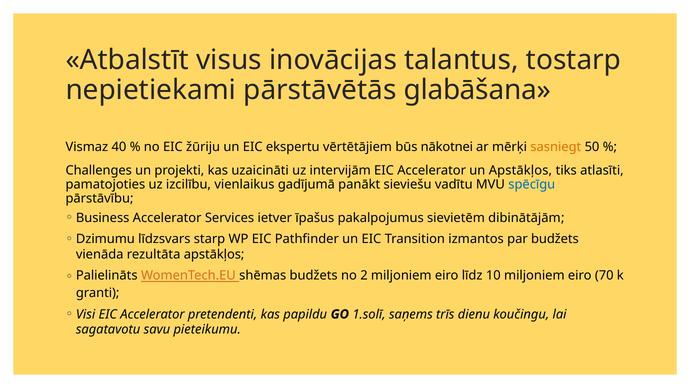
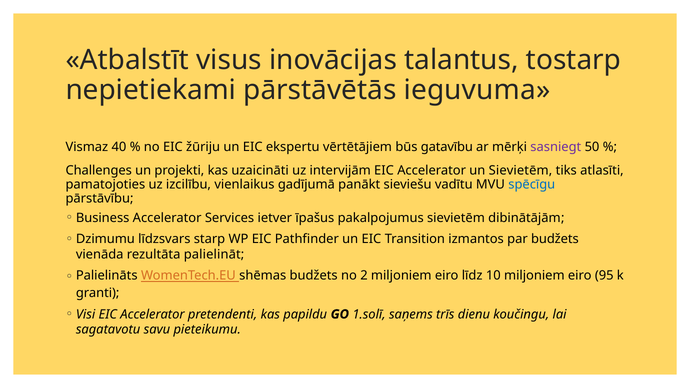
glabāšana: glabāšana -> ieguvuma (477, 90)
nākotnei: nākotnei -> gatavību (447, 147)
sasniegt colour: orange -> purple (556, 147)
un Apstākļos: Apstākļos -> Sievietēm (520, 170)
rezultāta apstākļos: apstākļos -> palielināt (214, 255)
70: 70 -> 95 (604, 276)
